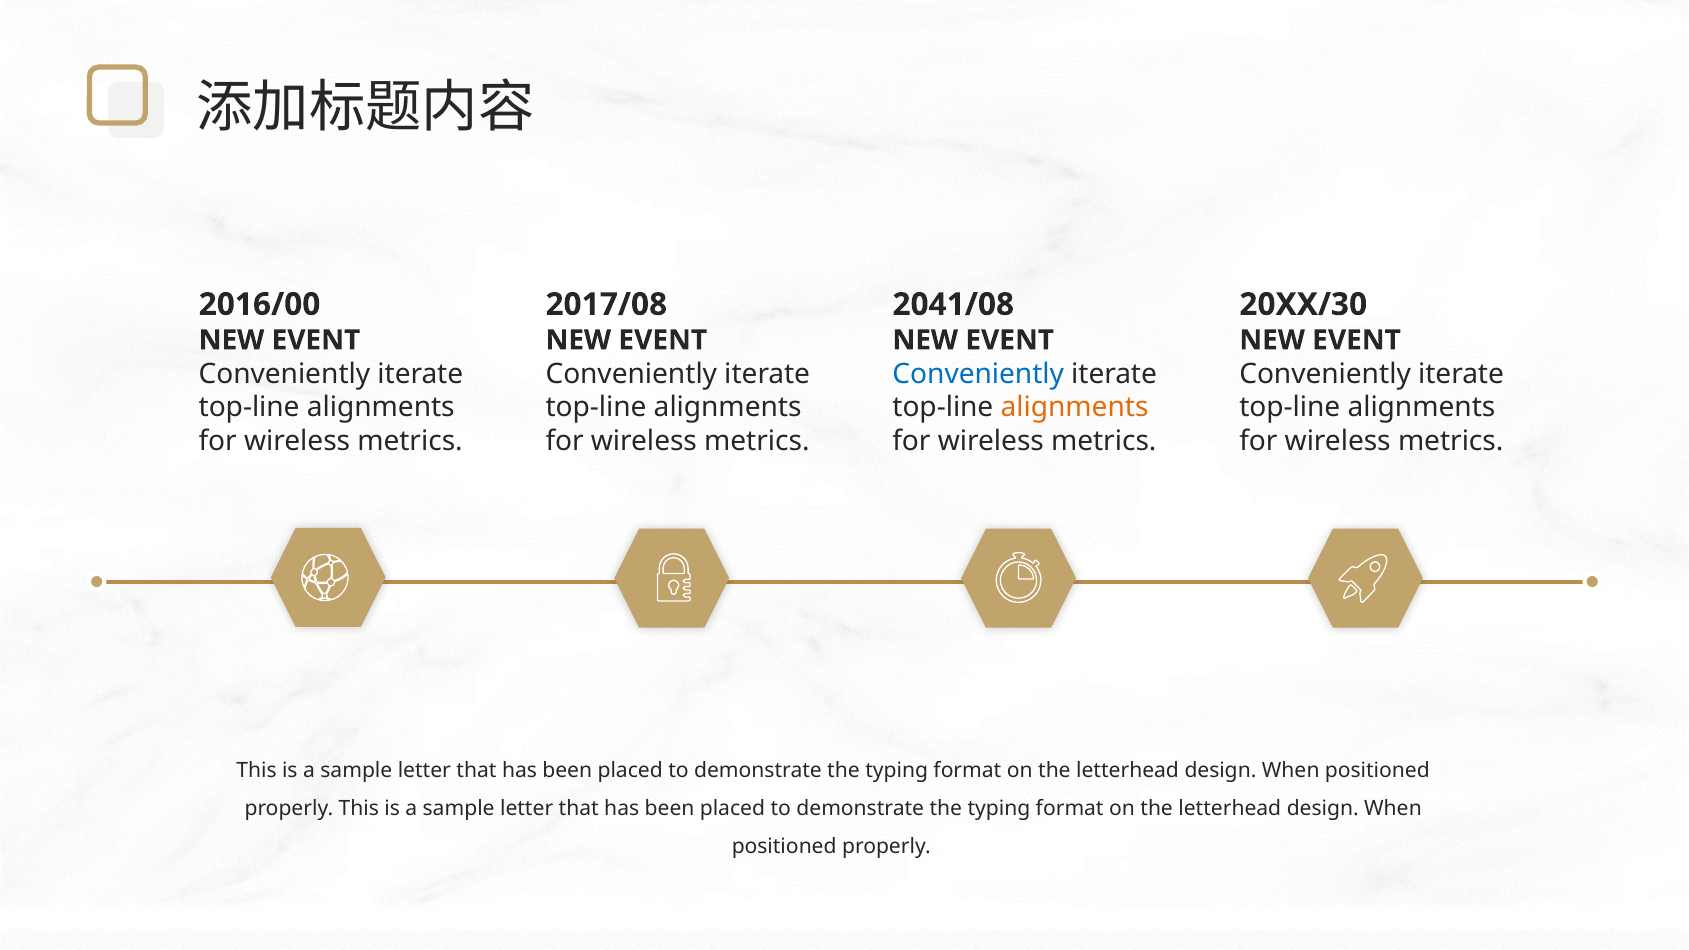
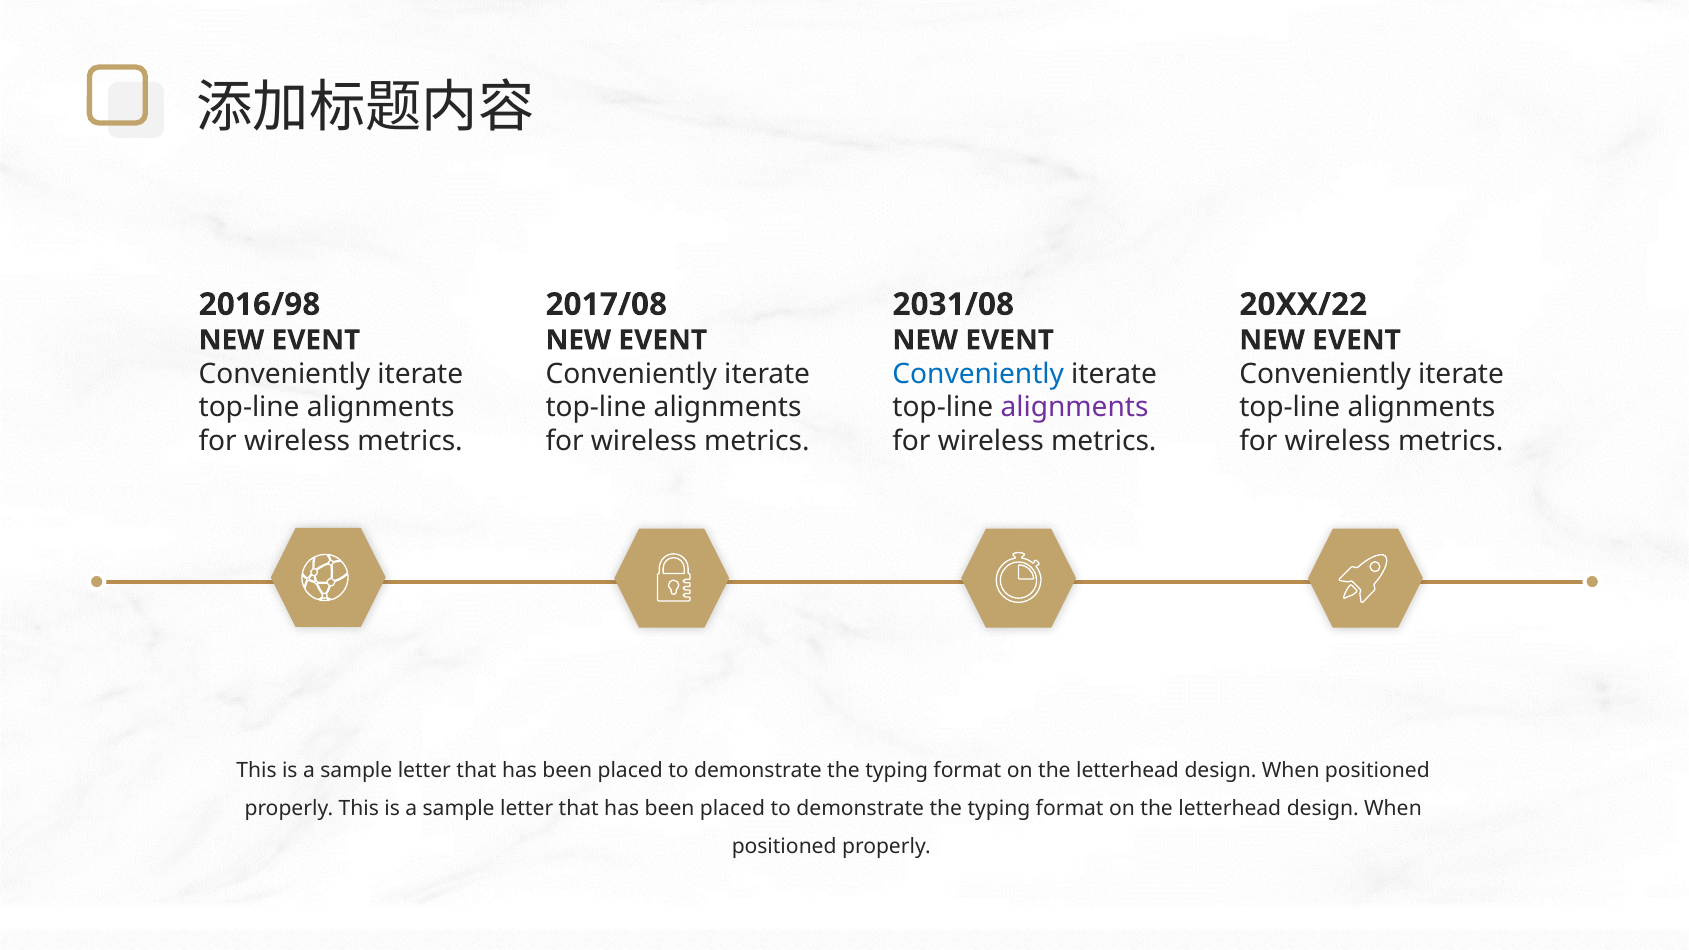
2016/00: 2016/00 -> 2016/98 (260, 304)
2041/08: 2041/08 -> 2031/08 (953, 304)
20XX/30: 20XX/30 -> 20XX/22 (1303, 304)
alignments colour: orange -> purple (1075, 408)
